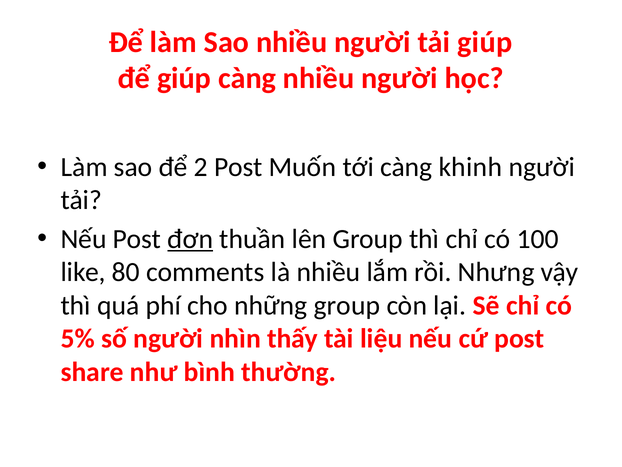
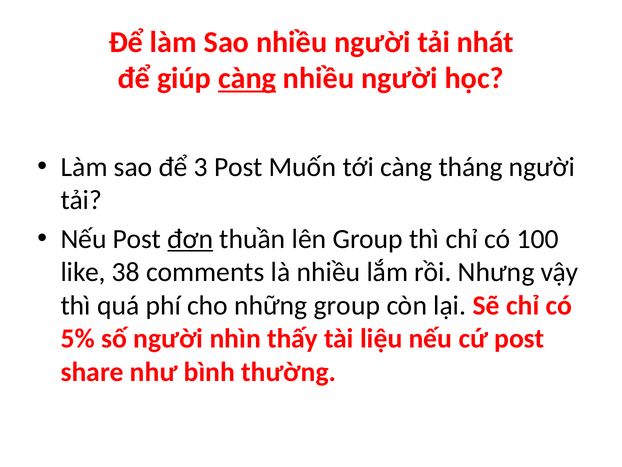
tải giúp: giúp -> nhát (485, 42)
càng underline: none -> present (247, 78)
2: 2 -> 3 (201, 167)
khinh: khinh -> tháng (471, 167)
80: 80 -> 38 (126, 272)
